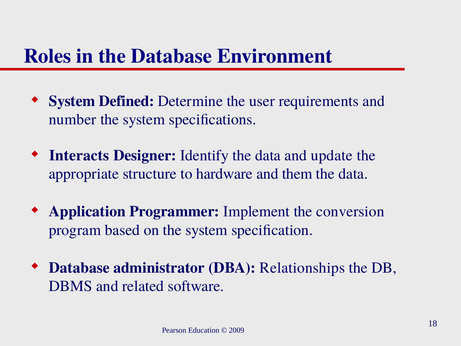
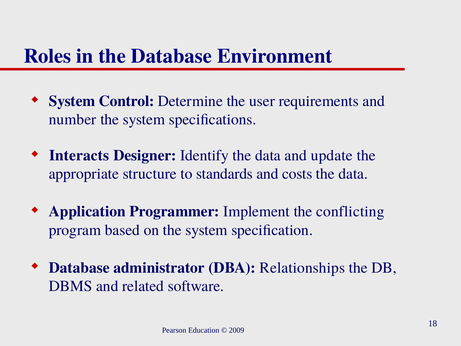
Defined: Defined -> Control (127, 101)
hardware: hardware -> standards (225, 174)
them: them -> costs (297, 174)
conversion: conversion -> conflicting (350, 211)
